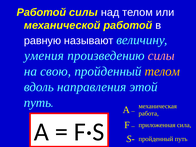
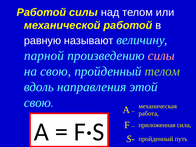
умения: умения -> парной (44, 56)
телом colour: yellow -> light green (162, 71)
путь: путь -> свою (37, 103)
